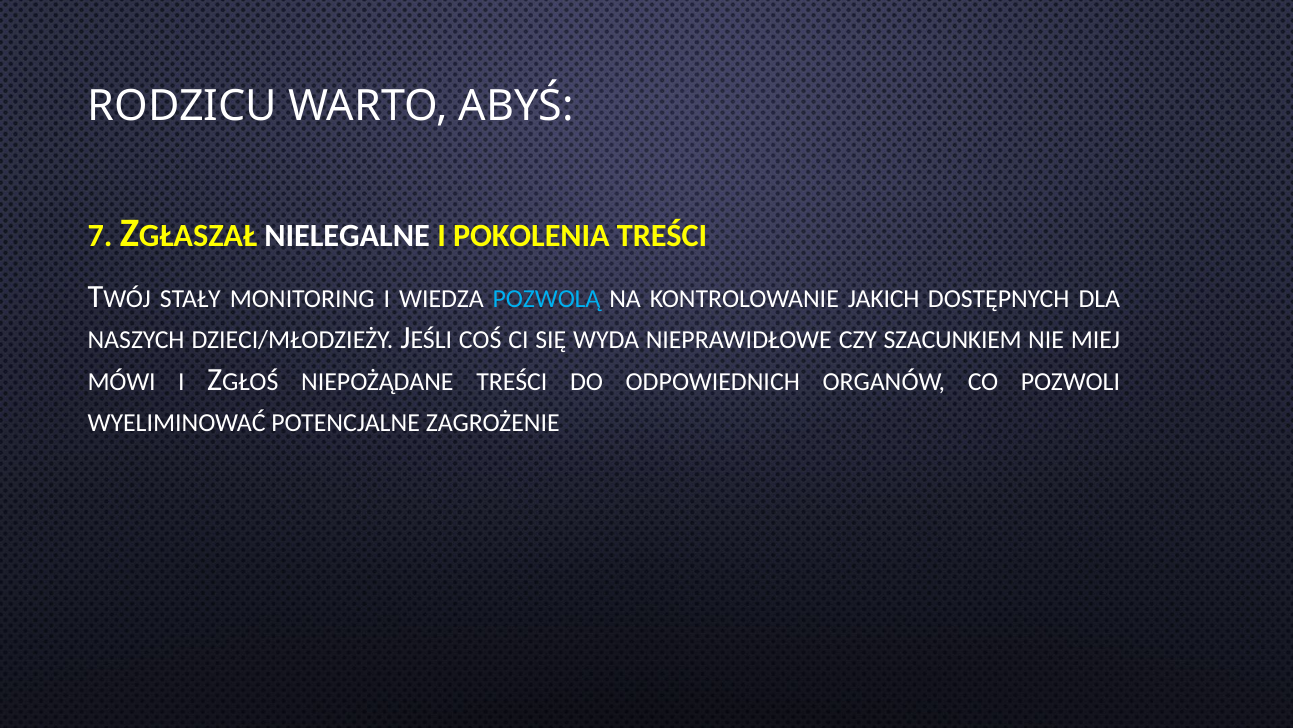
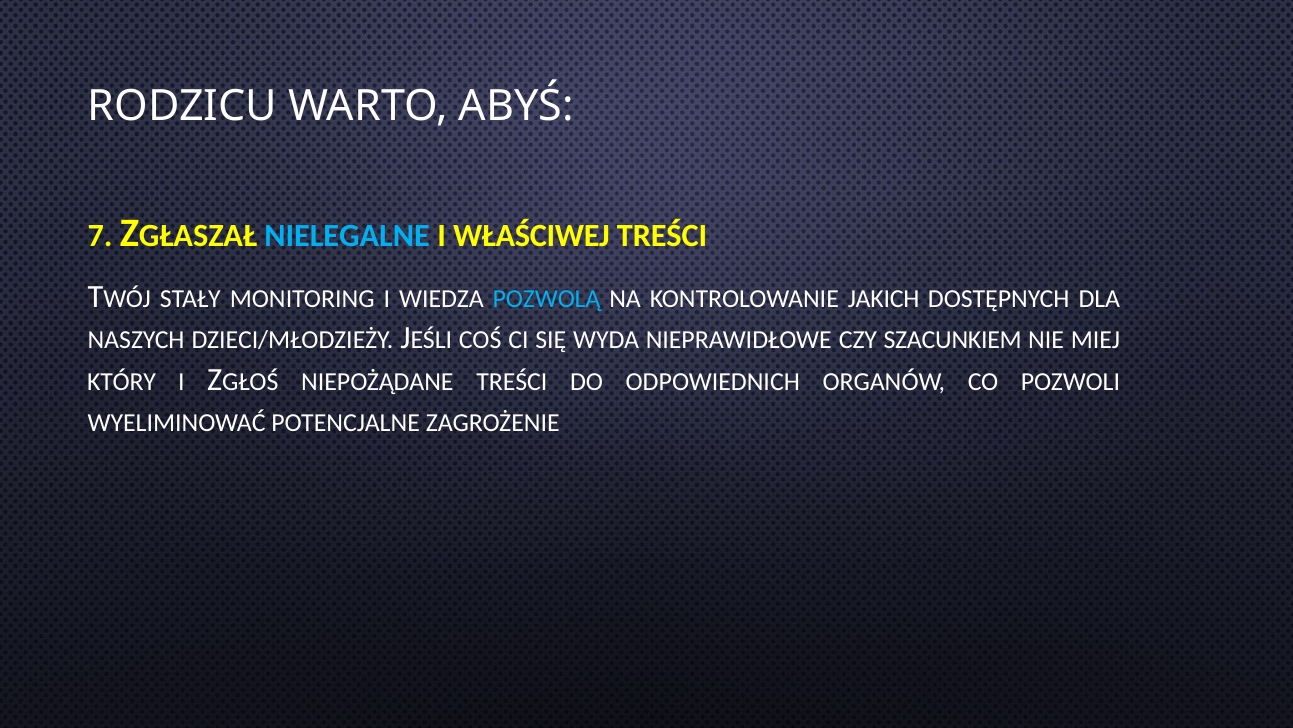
NIELEGALNE colour: white -> light blue (347, 236)
POKOLENIA: POKOLENIA -> WŁAŚCIWEJ (531, 236)
MÓWI: MÓWI -> KTÓRY (122, 381)
